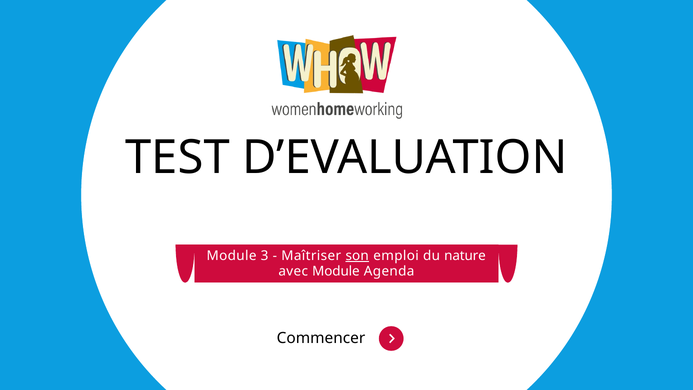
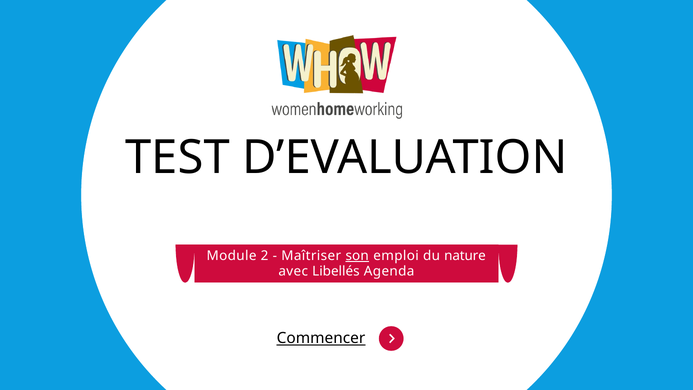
3: 3 -> 2 (265, 256)
avec Module: Module -> Libellés (336, 271)
Commencer underline: none -> present (321, 338)
